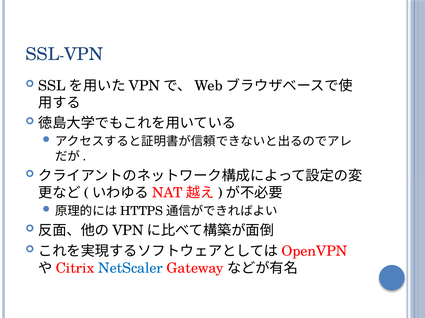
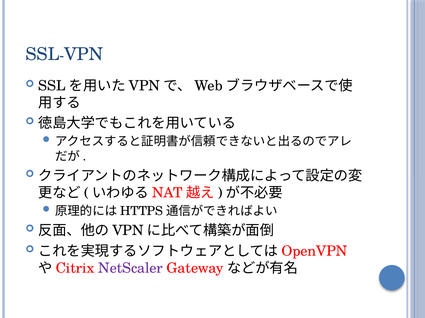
NetScaler colour: blue -> purple (130, 269)
